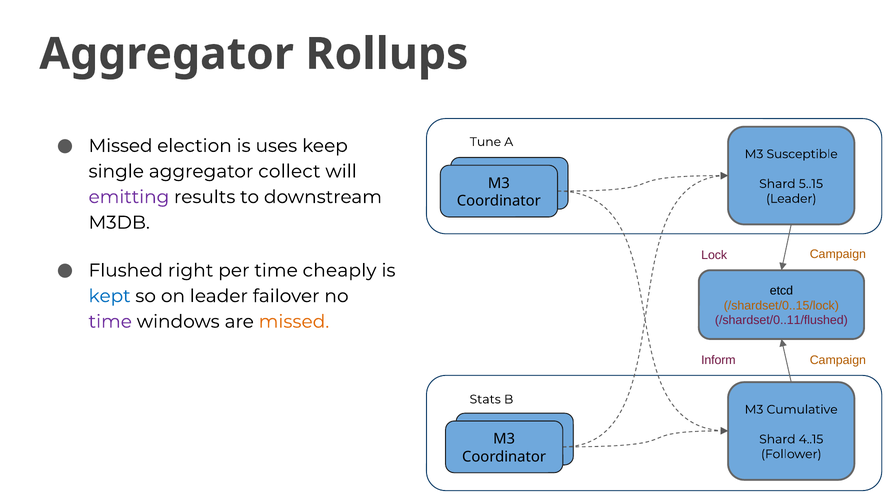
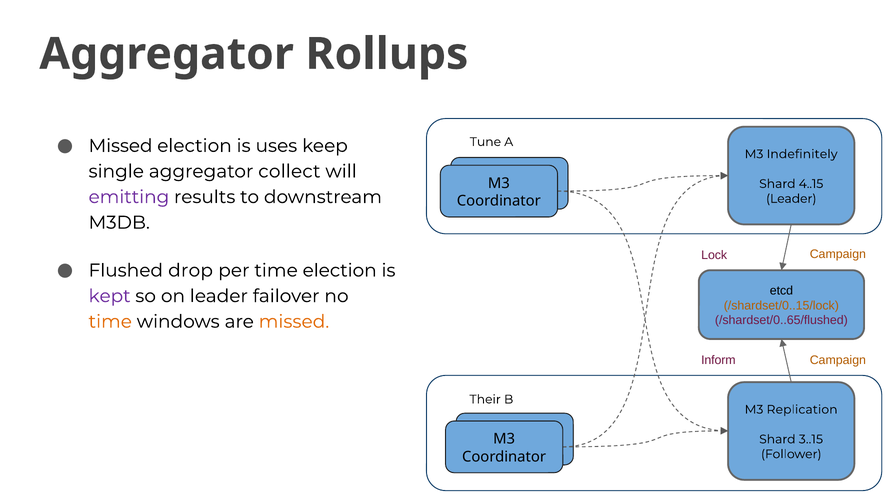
Susceptible: Susceptible -> Indefinitely (802, 154)
5..15: 5..15 -> 4..15 (811, 184)
right: right -> drop (191, 271)
time cheaply: cheaply -> election (340, 271)
kept colour: blue -> purple (110, 296)
/shardset/0..11/flushed: /shardset/0..11/flushed -> /shardset/0..65/flushed (781, 320)
time colour: purple -> orange (110, 322)
Stats: Stats -> Their (485, 399)
M3 Cumulative: Cumulative -> Replication (802, 410)
4..15: 4..15 -> 3..15 (811, 439)
